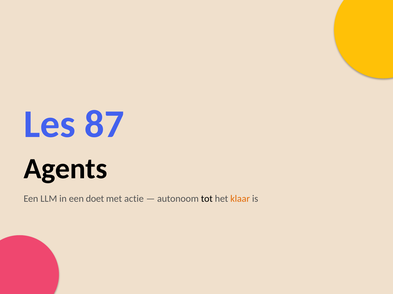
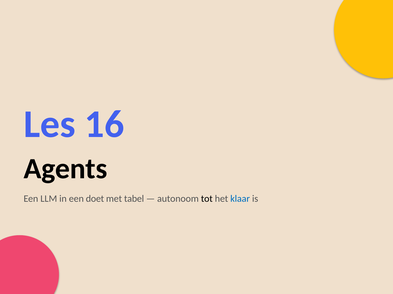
87: 87 -> 16 (104, 125)
actie: actie -> tabel (134, 199)
klaar colour: orange -> blue (240, 199)
